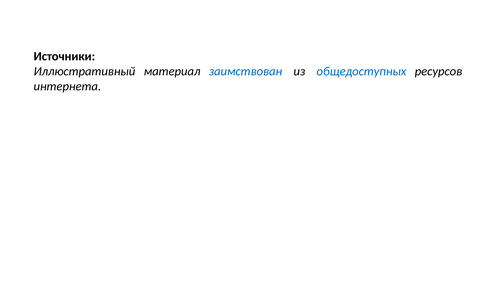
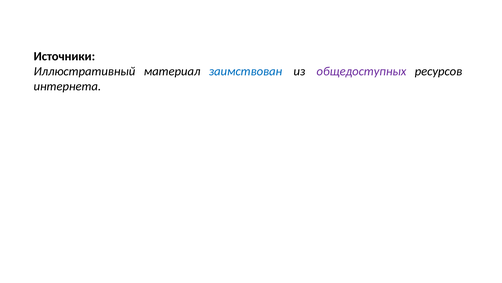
общедоступных colour: blue -> purple (361, 71)
